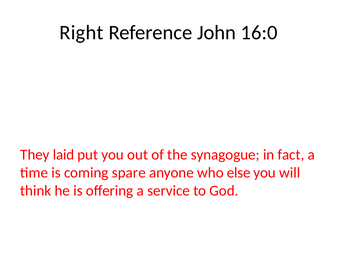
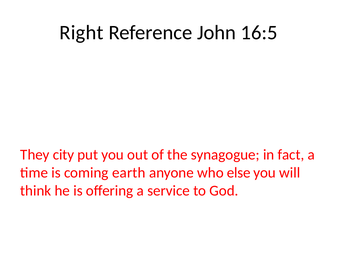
16:0: 16:0 -> 16:5 (259, 33)
laid: laid -> city (63, 155)
spare: spare -> earth (129, 173)
